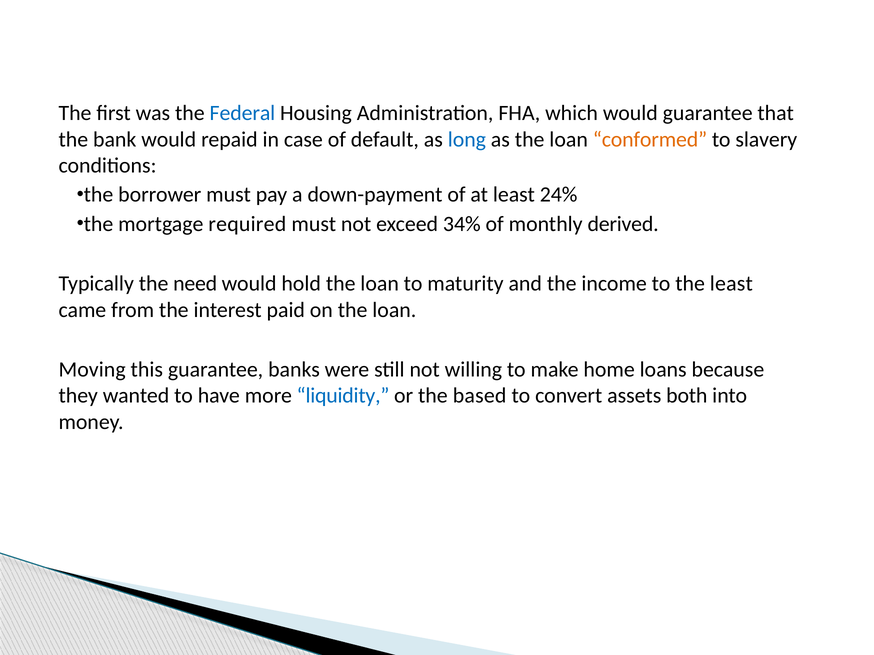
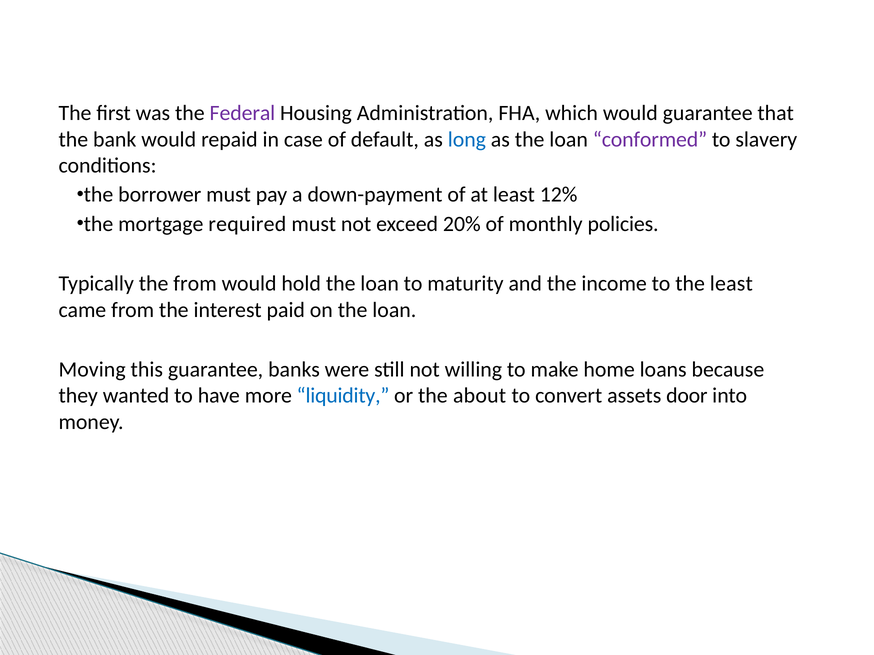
Federal colour: blue -> purple (242, 113)
conformed colour: orange -> purple (650, 140)
24%: 24% -> 12% (559, 195)
34%: 34% -> 20% (462, 224)
derived: derived -> policies (623, 224)
the need: need -> from (195, 284)
based: based -> about (480, 396)
both: both -> door (687, 396)
